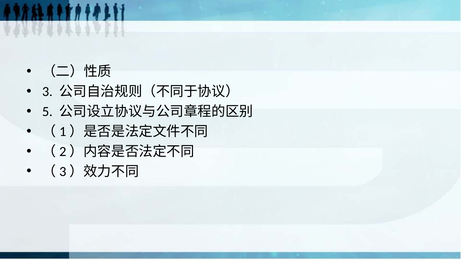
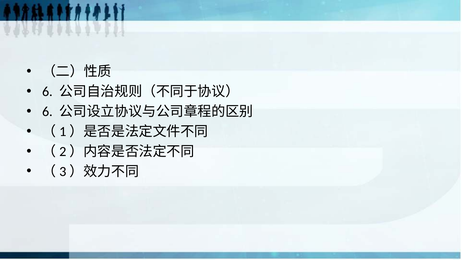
3: 3 -> 6 (47, 92)
5: 5 -> 6 (47, 112)
